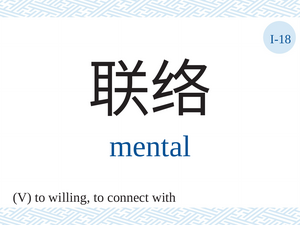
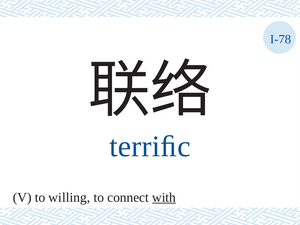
I-18: I-18 -> I-78 (281, 39)
mental: mental -> terriﬁc (150, 146)
with underline: none -> present (164, 197)
